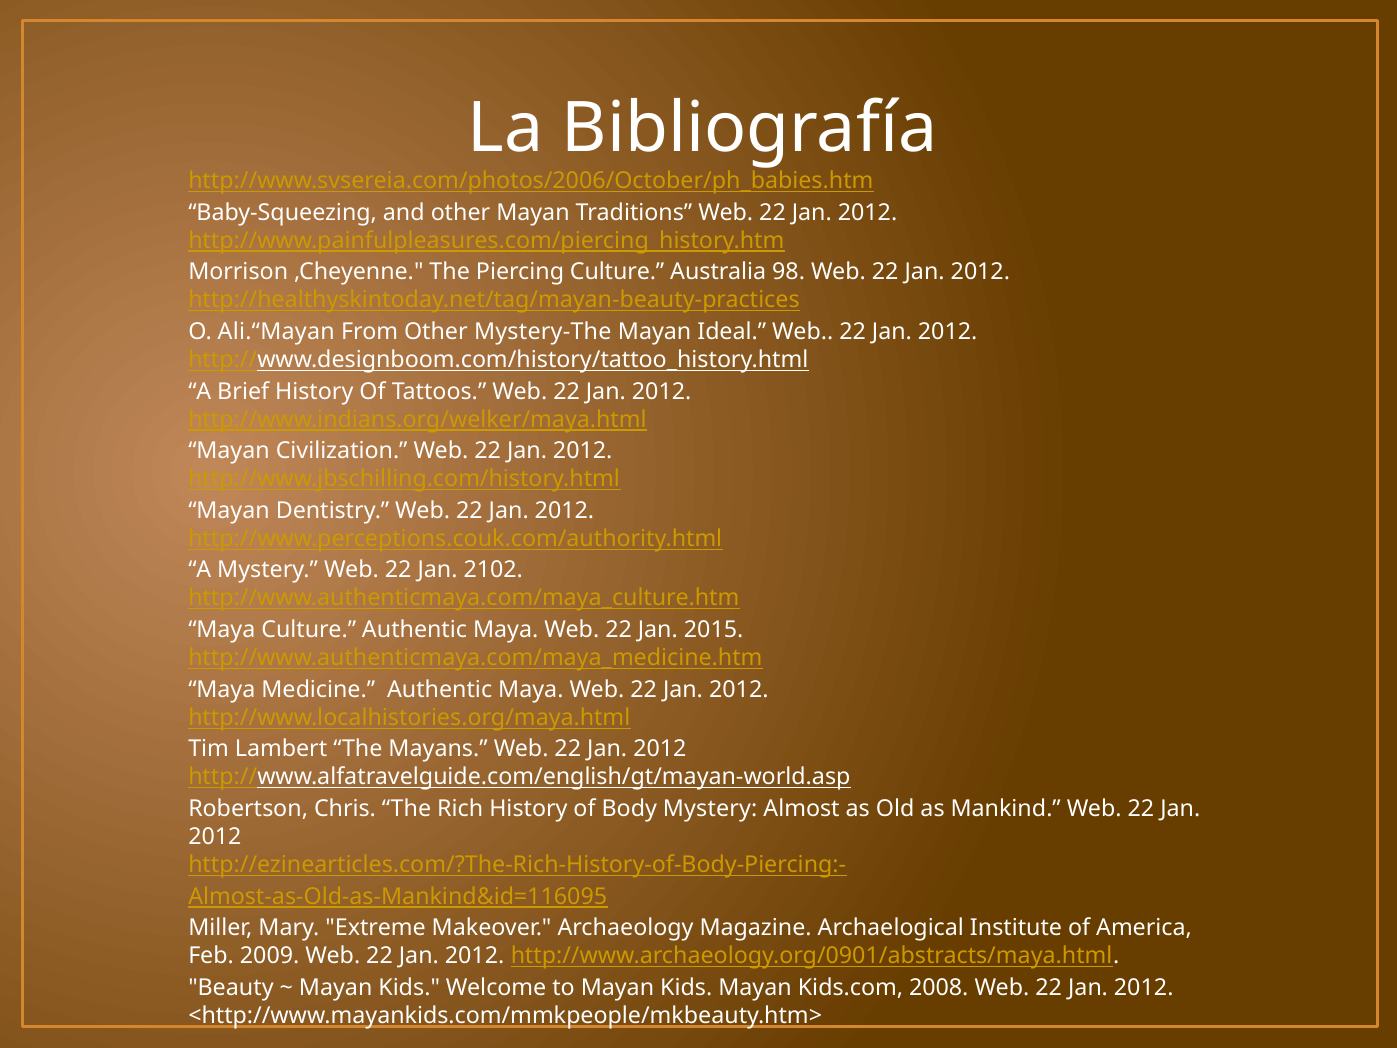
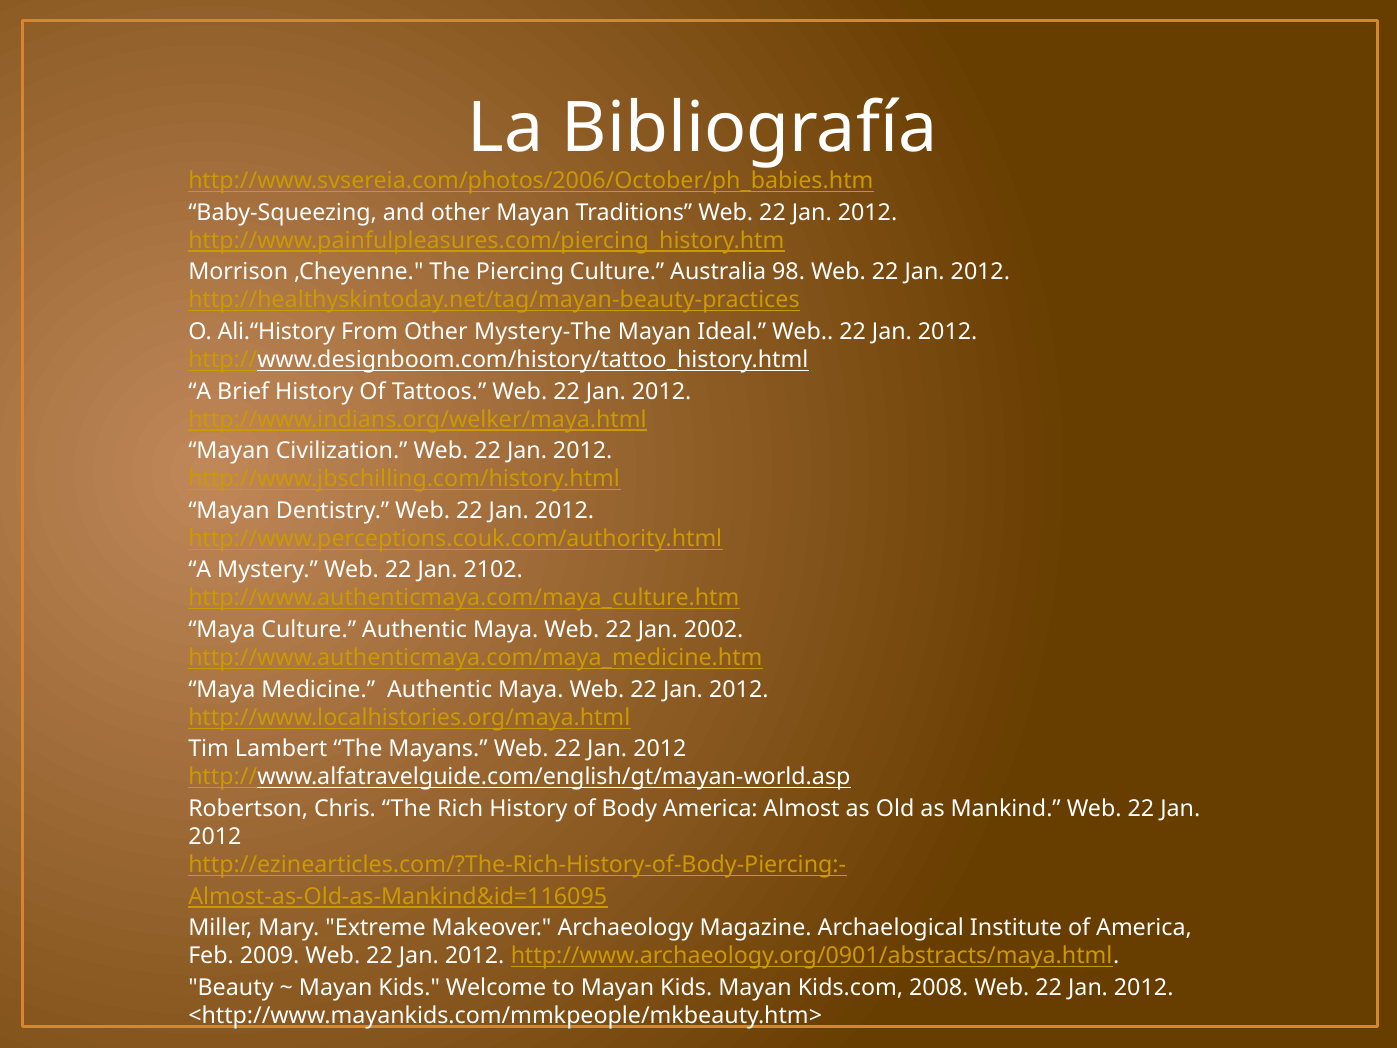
Ali.“Mayan: Ali.“Mayan -> Ali.“History (276, 332)
2015: 2015 -> 2002 (714, 630)
Body Mystery: Mystery -> America (710, 809)
